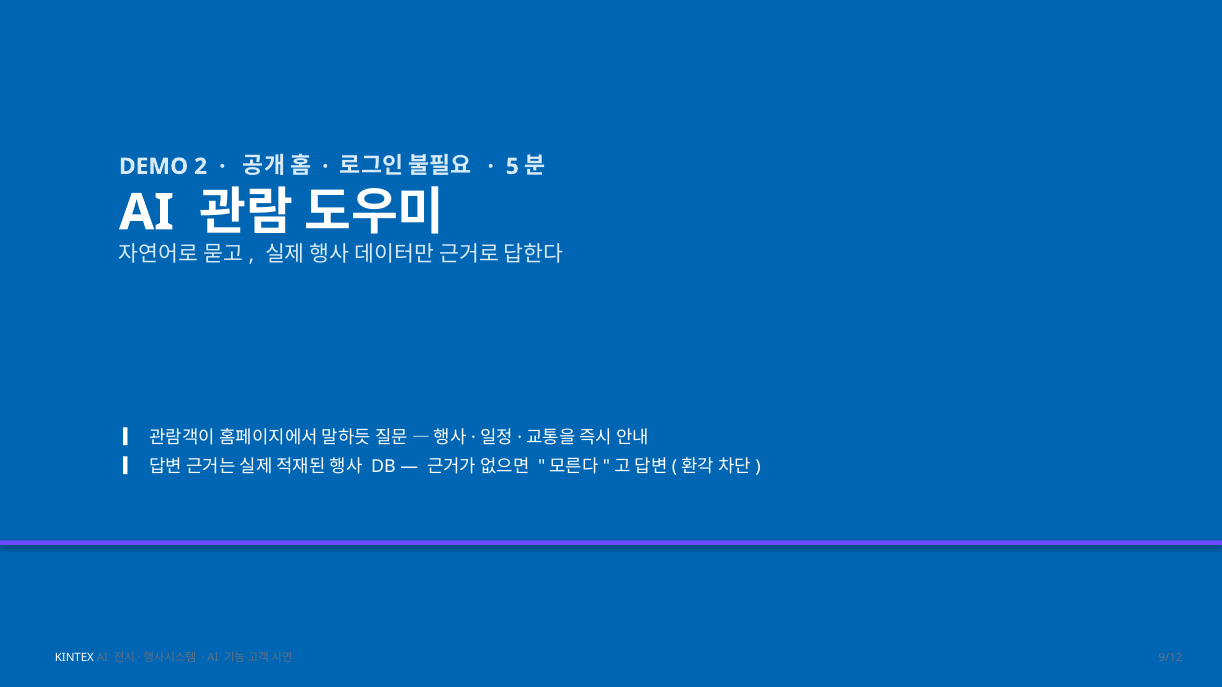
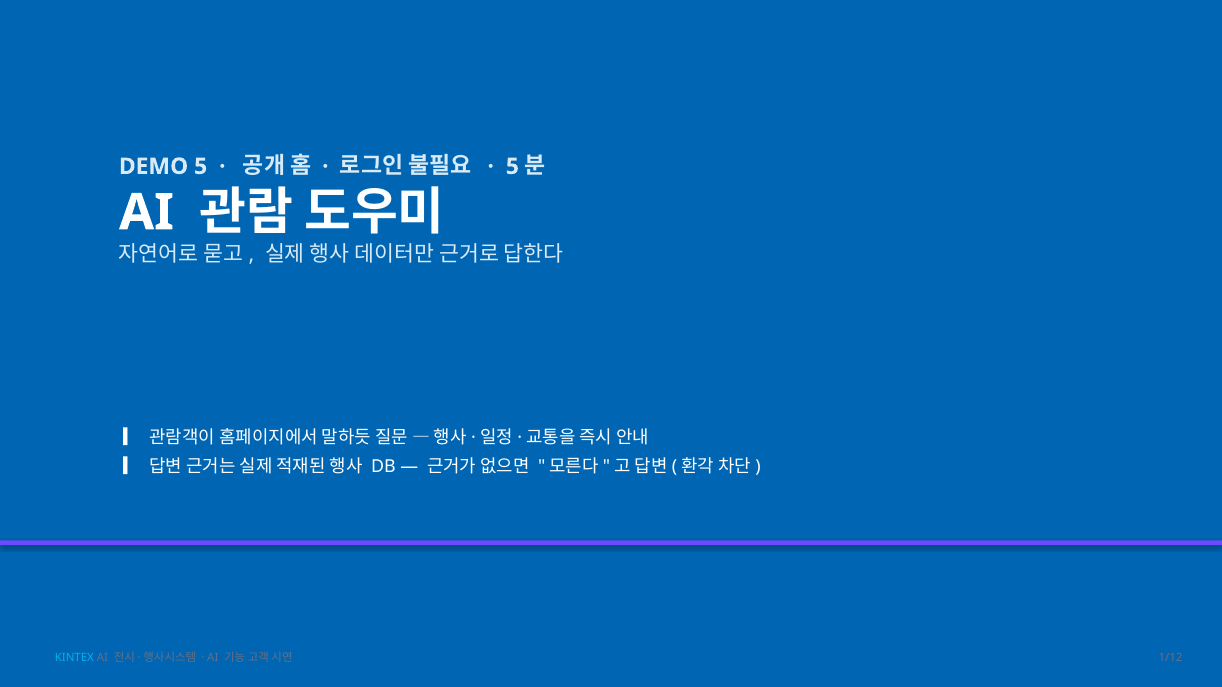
DEMO 2: 2 -> 5 (201, 167)
KINTEX colour: white -> light blue (74, 658)
9/12: 9/12 -> 1/12 (1171, 658)
